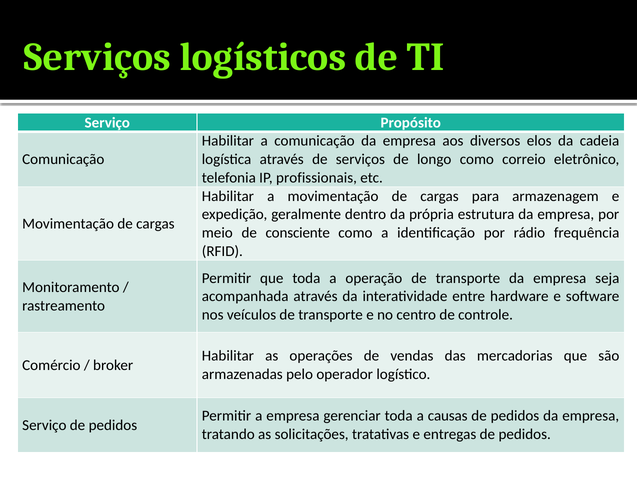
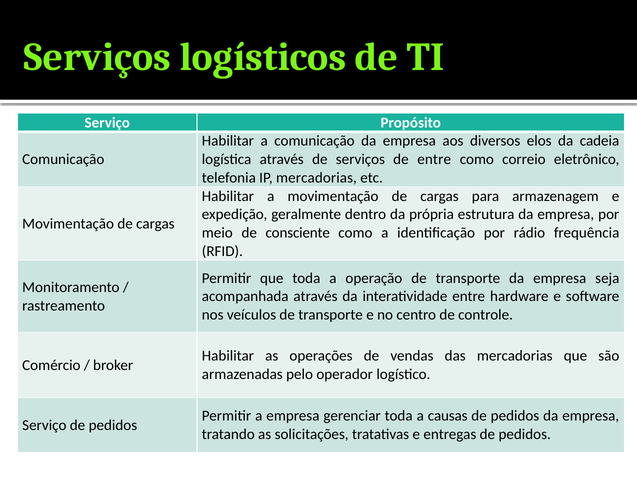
de longo: longo -> entre (434, 160)
IP profissionais: profissionais -> mercadorias (316, 178)
